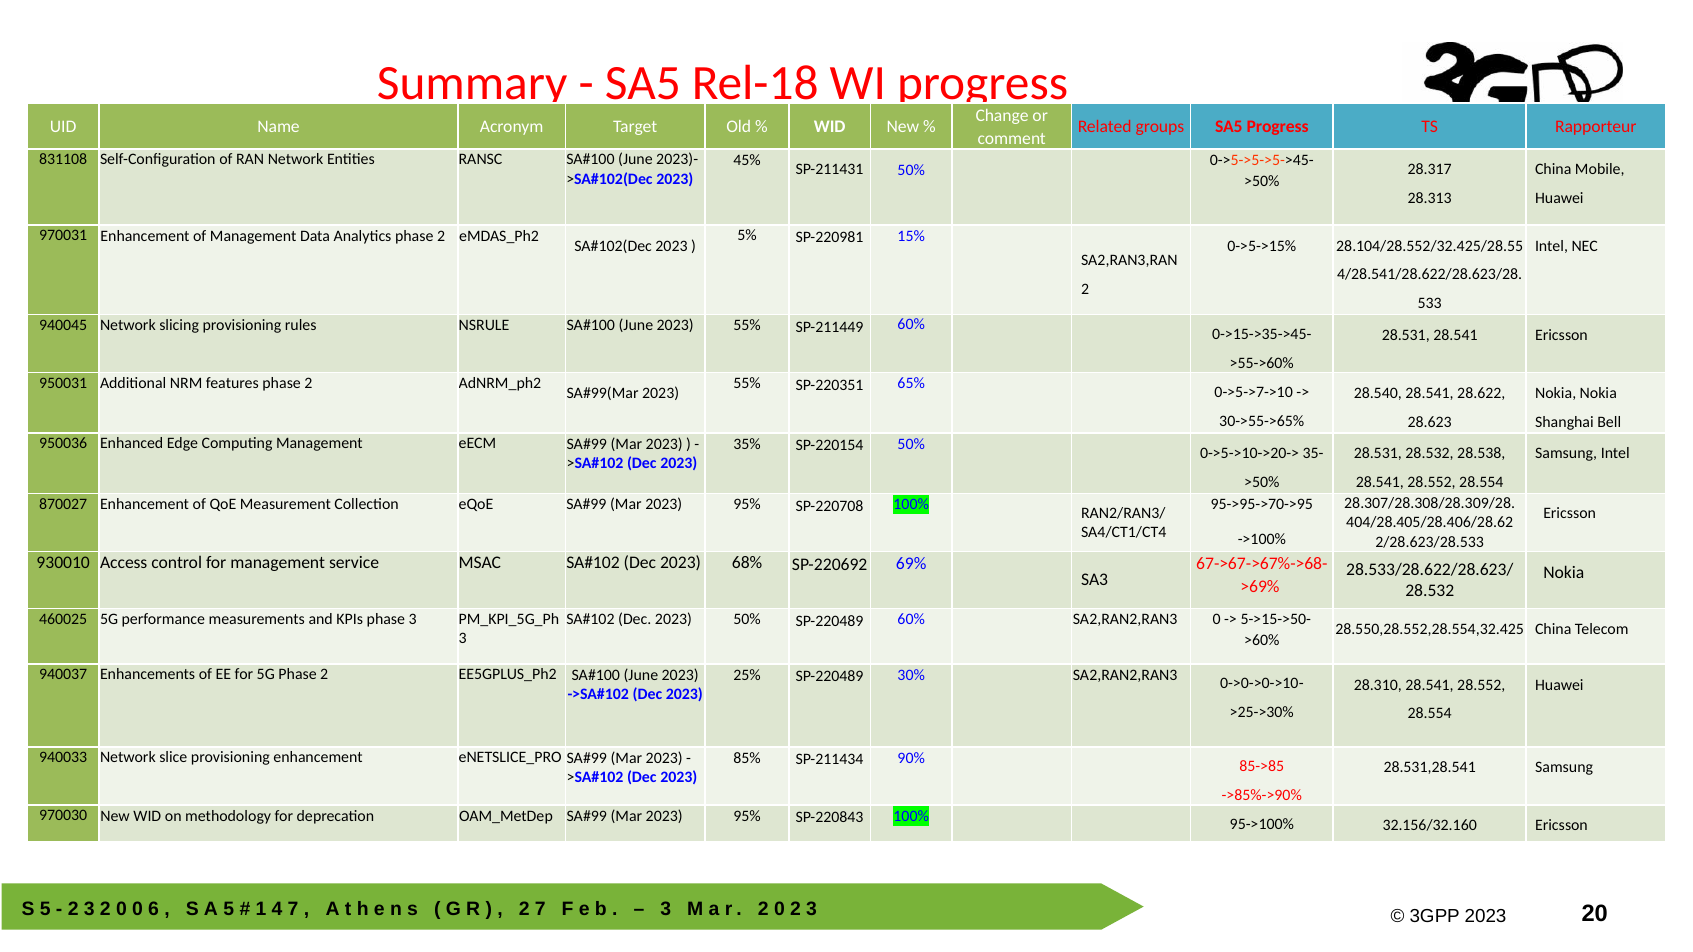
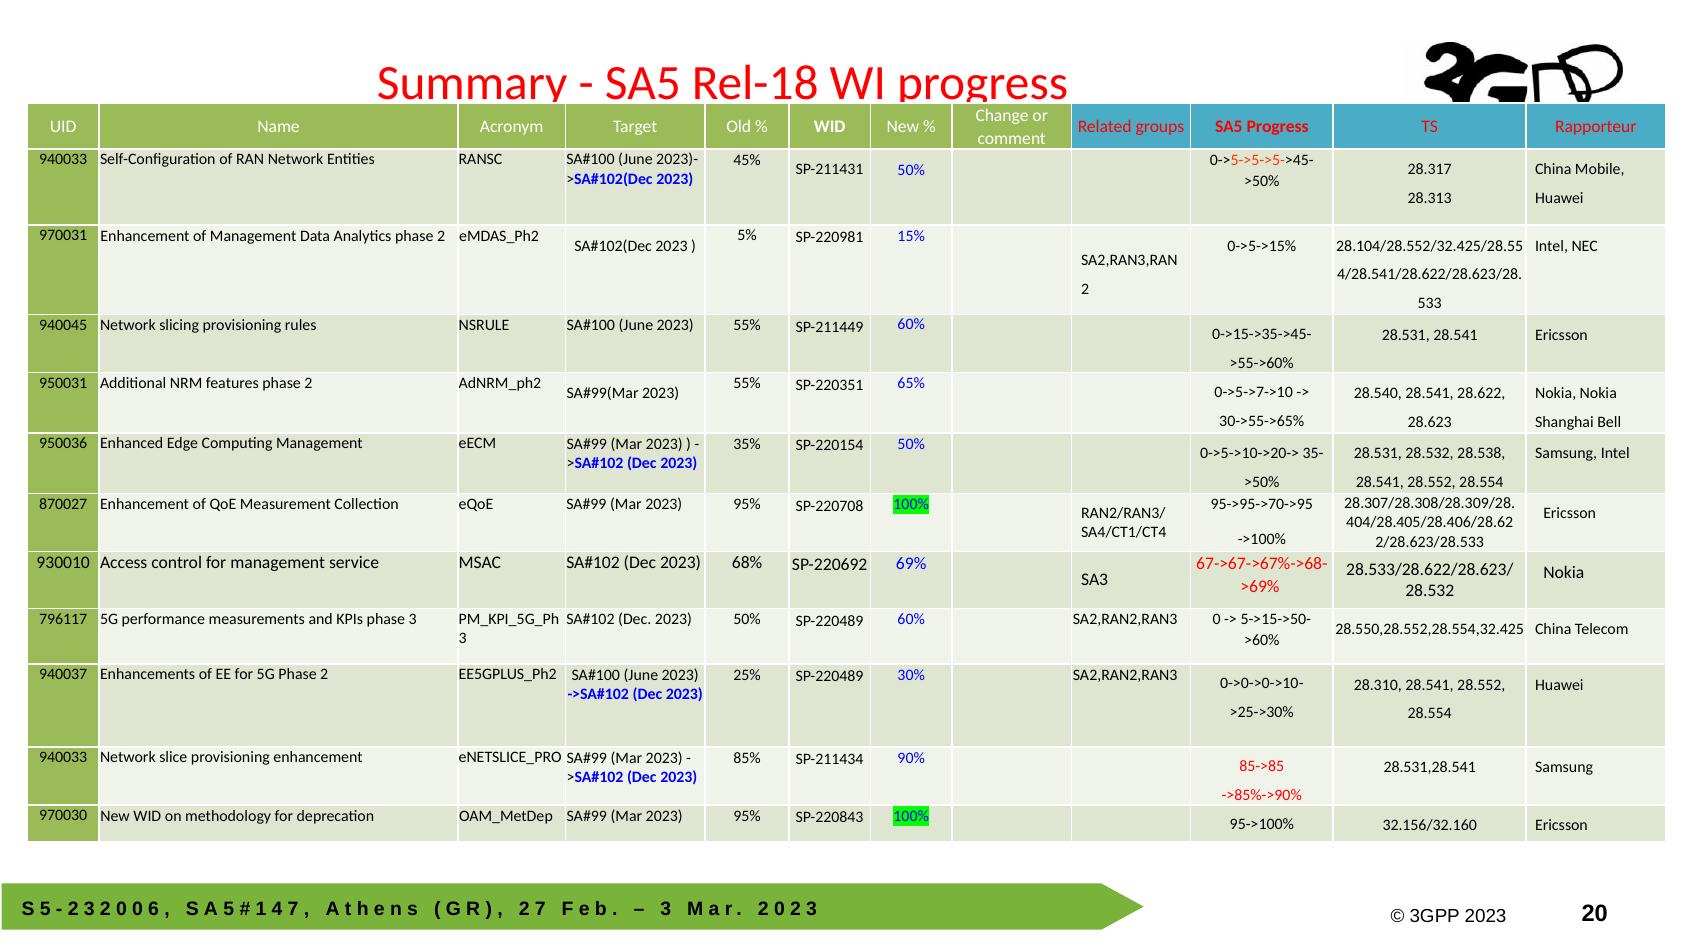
831108: 831108 -> 940033 (63, 160)
460025: 460025 -> 796117 (63, 619)
